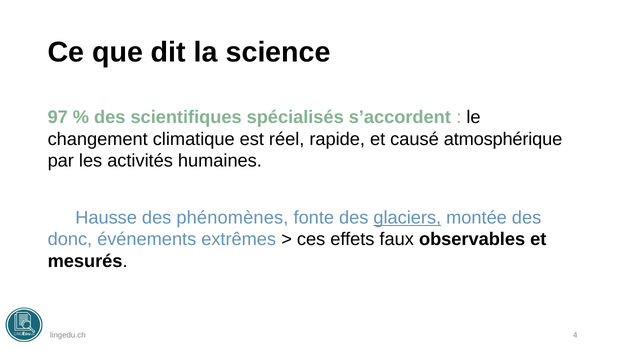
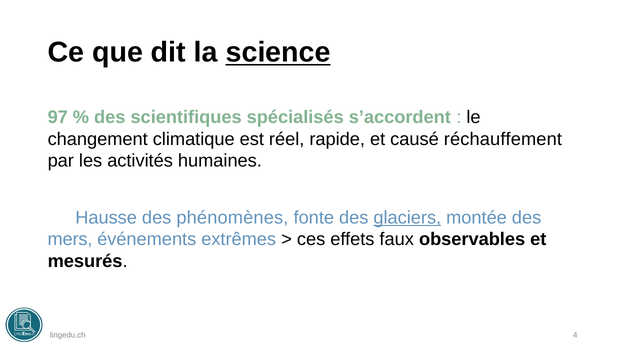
science underline: none -> present (278, 53)
atmosphérique: atmosphérique -> réchauffement (503, 139)
donc: donc -> mers (70, 240)
